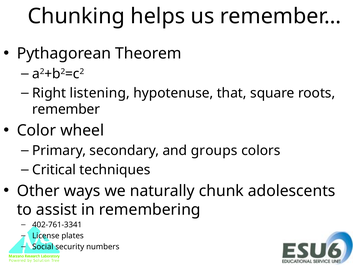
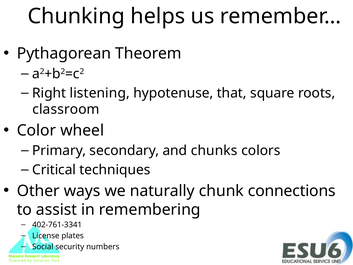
remember: remember -> classroom (66, 109)
groups: groups -> chunks (214, 151)
adolescents: adolescents -> connections (292, 191)
